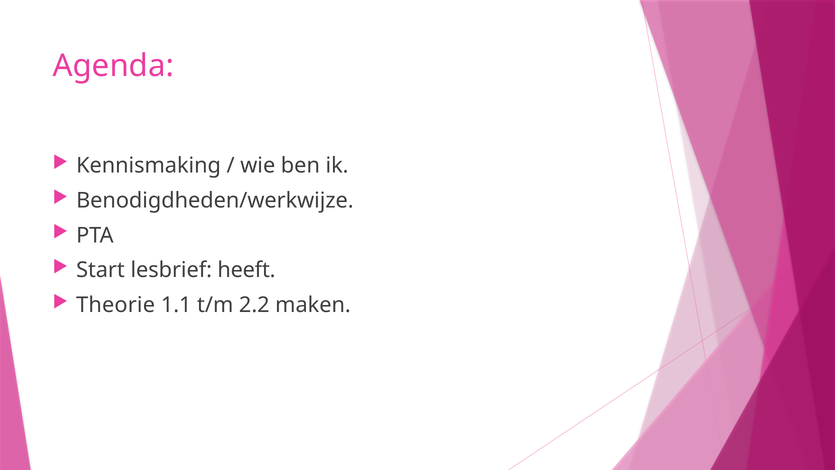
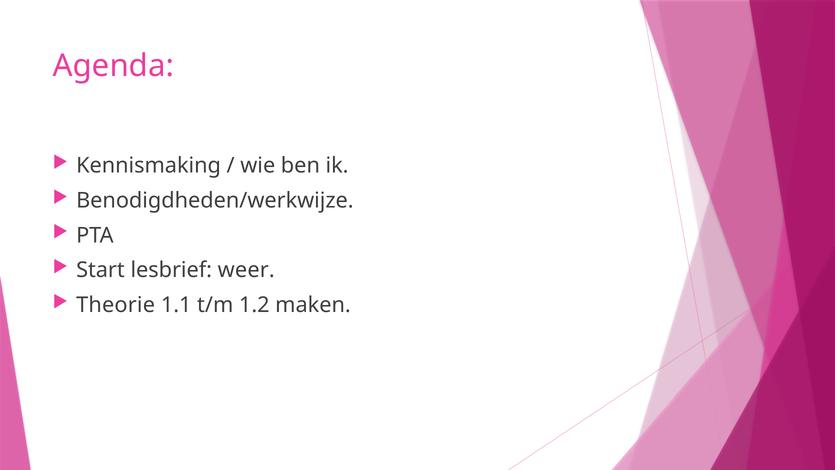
heeft: heeft -> weer (246, 270)
2.2: 2.2 -> 1.2 (254, 305)
